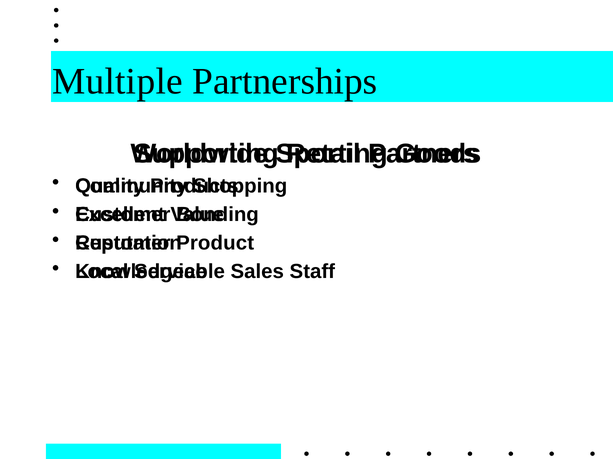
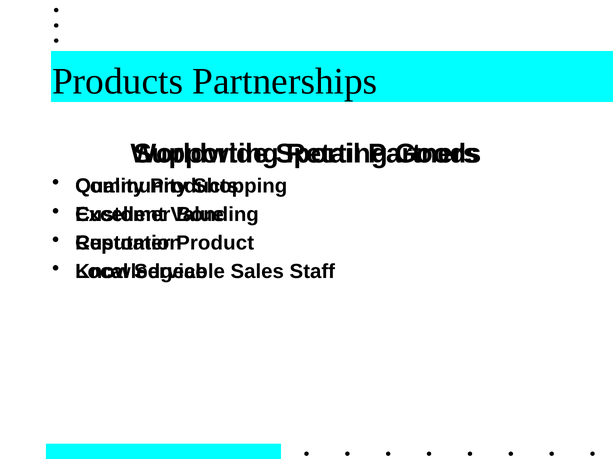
Multiple: Multiple -> Products (118, 82)
